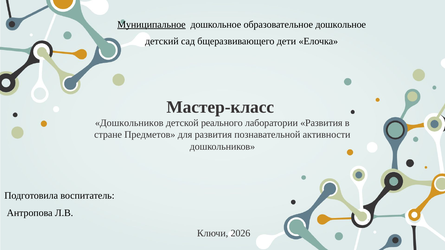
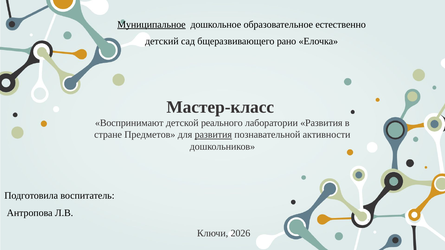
образовательное дошкольное: дошкольное -> естественно (341, 25)
дети: дети -> рано (287, 41)
Дошкольников: Дошкольников -> Воспринимают (129, 123)
развития underline: none -> present (213, 135)
